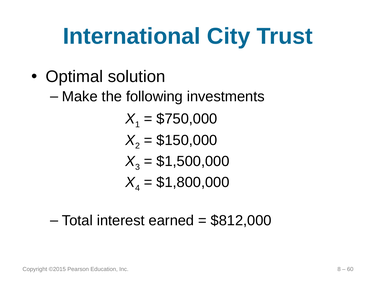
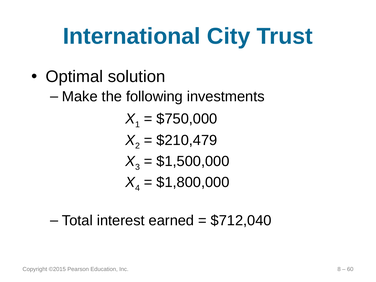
$150,000: $150,000 -> $210,479 (187, 140)
$812,000: $812,000 -> $712,040 (241, 221)
